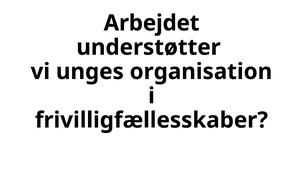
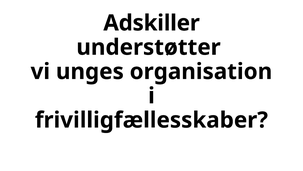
Arbejdet: Arbejdet -> Adskiller (152, 23)
